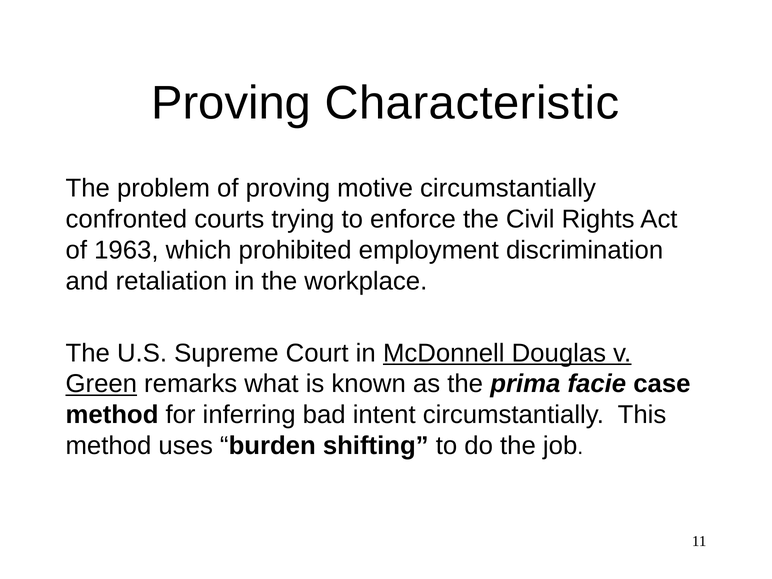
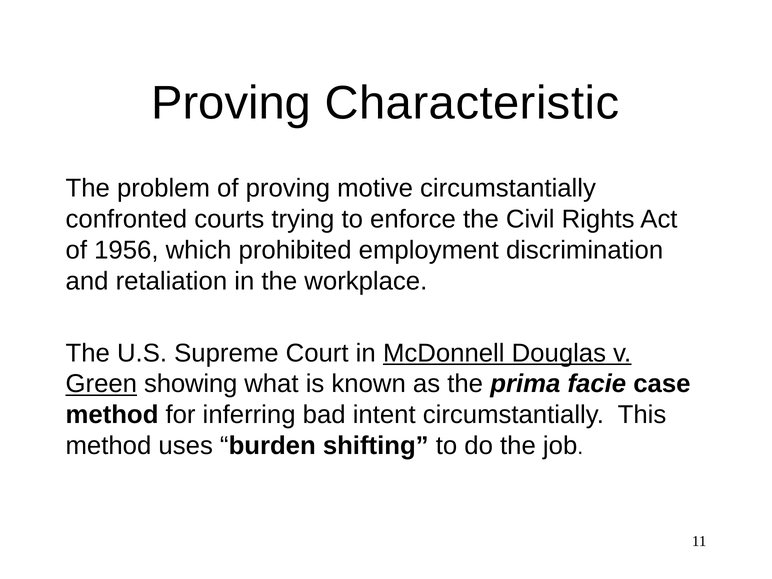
1963: 1963 -> 1956 (126, 250)
remarks: remarks -> showing (191, 384)
